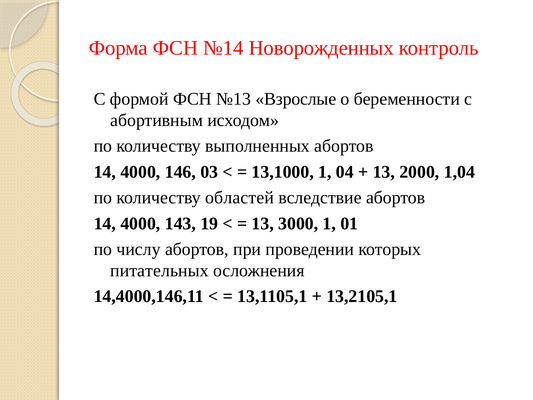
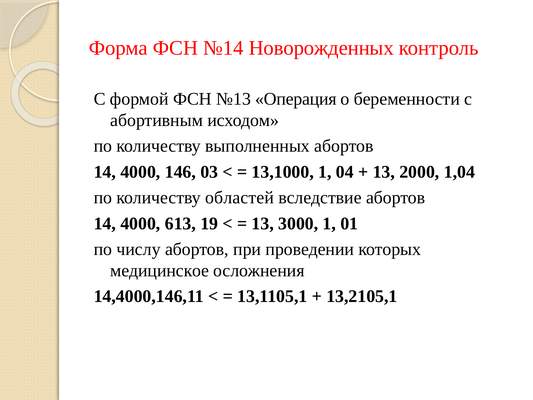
Взрослые: Взрослые -> Операция (296, 99)
143: 143 -> 613 (180, 223)
питательных: питательных -> медицинское (160, 270)
